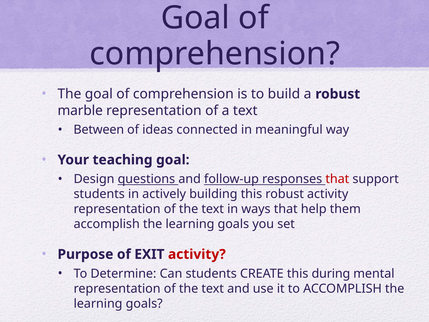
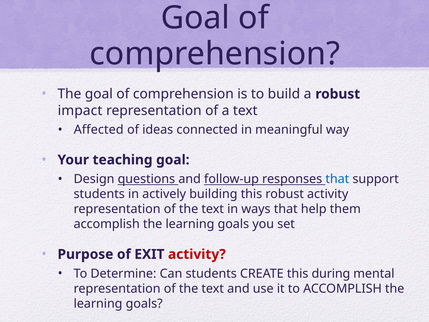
marble: marble -> impact (80, 110)
Between: Between -> Affected (99, 130)
that colour: red -> blue (337, 179)
